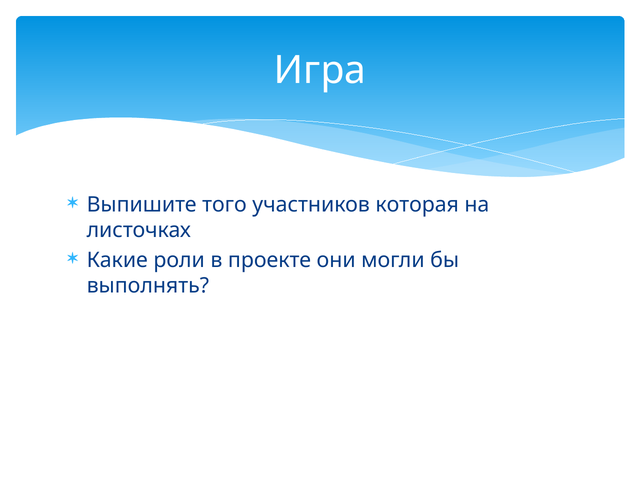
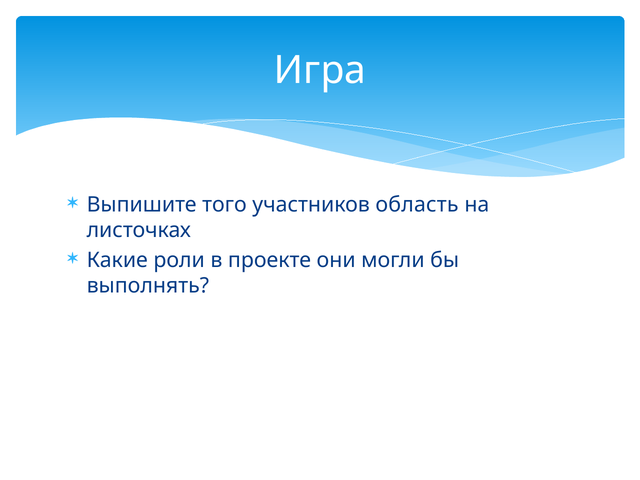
которая: которая -> область (417, 205)
